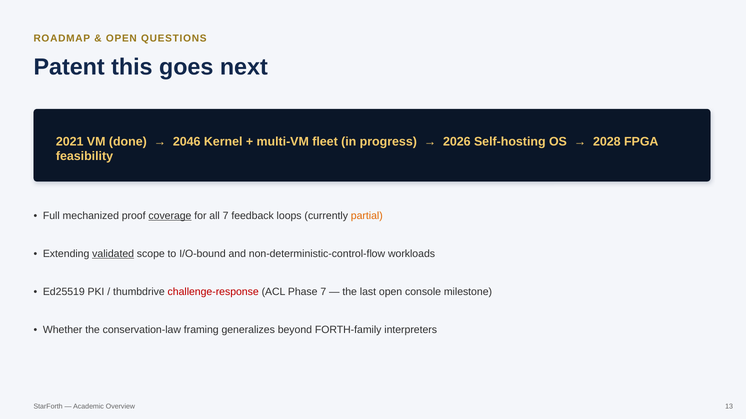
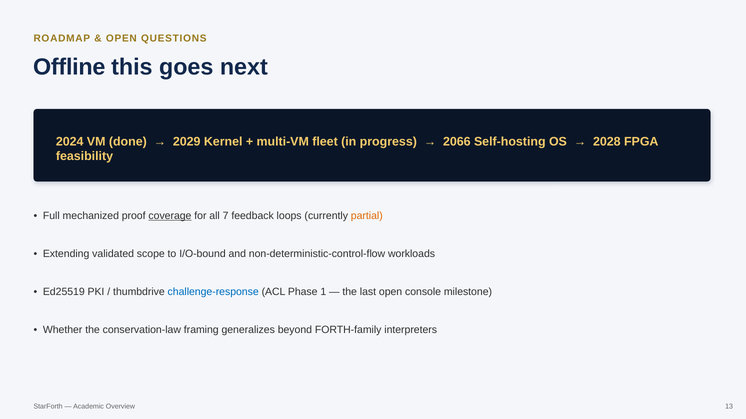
Patent: Patent -> Offline (69, 67)
2021: 2021 -> 2024 (70, 142)
2046: 2046 -> 2029 (187, 142)
2026: 2026 -> 2066 (457, 142)
validated underline: present -> none (113, 254)
challenge-response colour: red -> blue (213, 292)
Phase 7: 7 -> 1 (323, 292)
